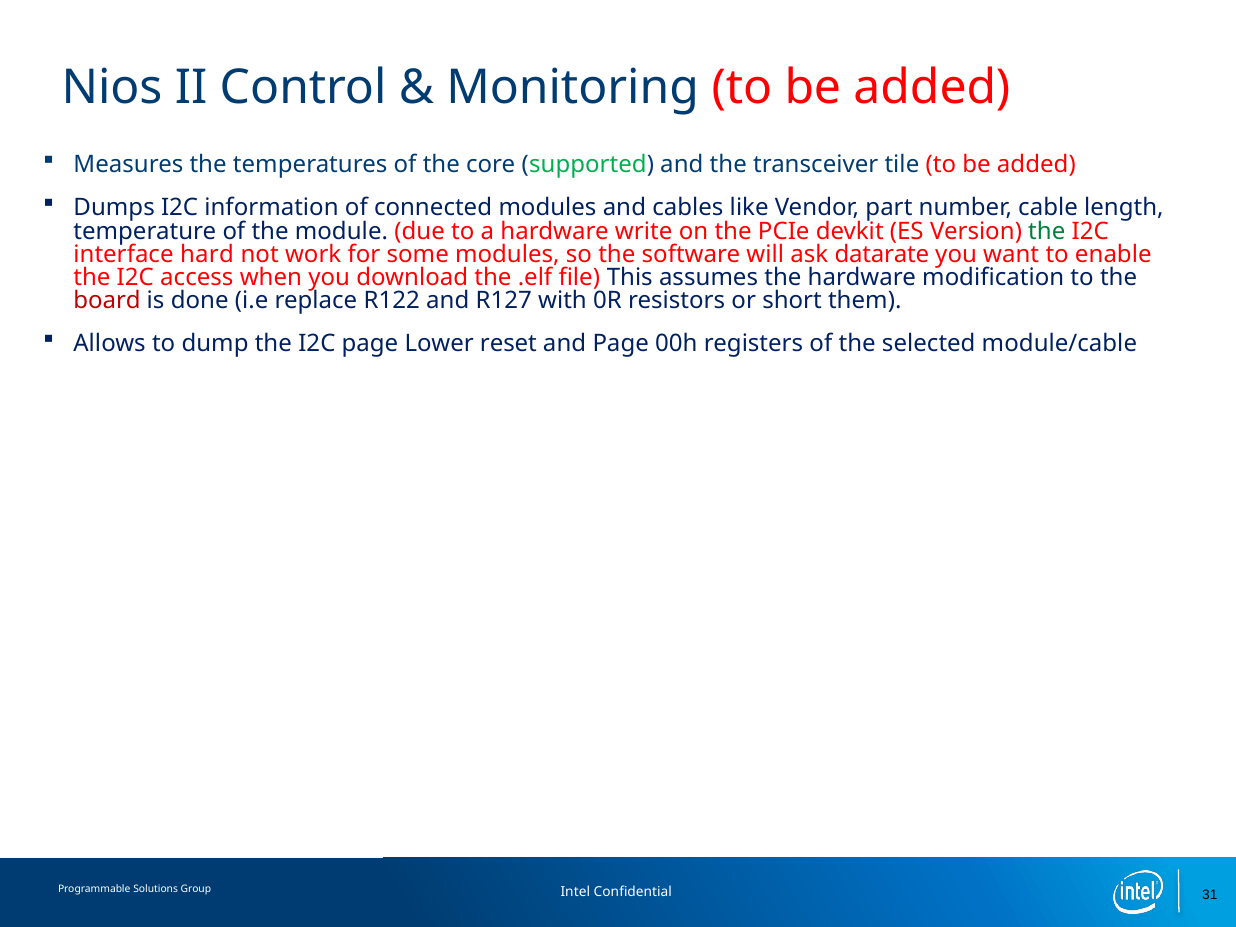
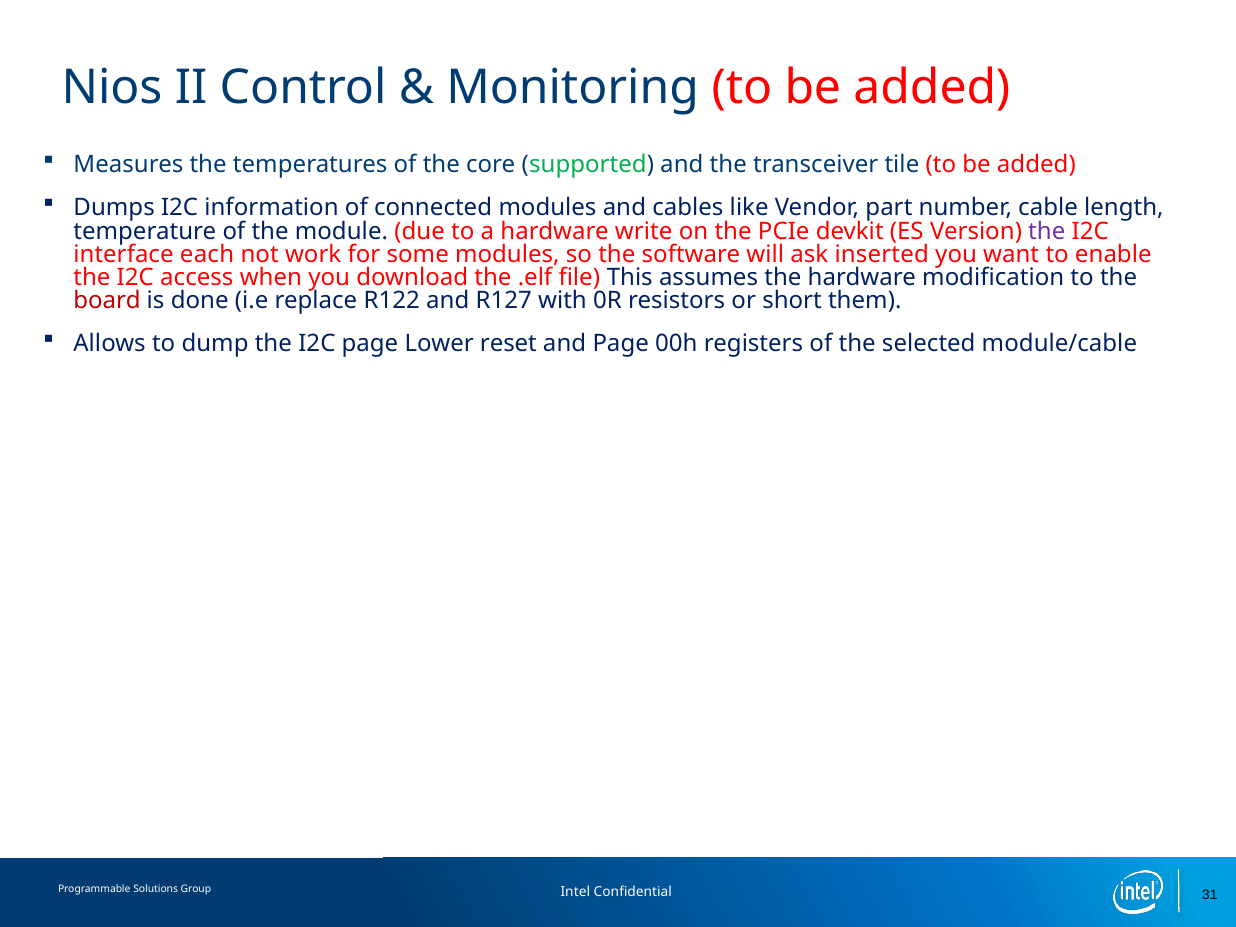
the colour: green -> purple (1047, 231)
hard: hard -> each (207, 254)
datarate: datarate -> inserted (882, 254)
